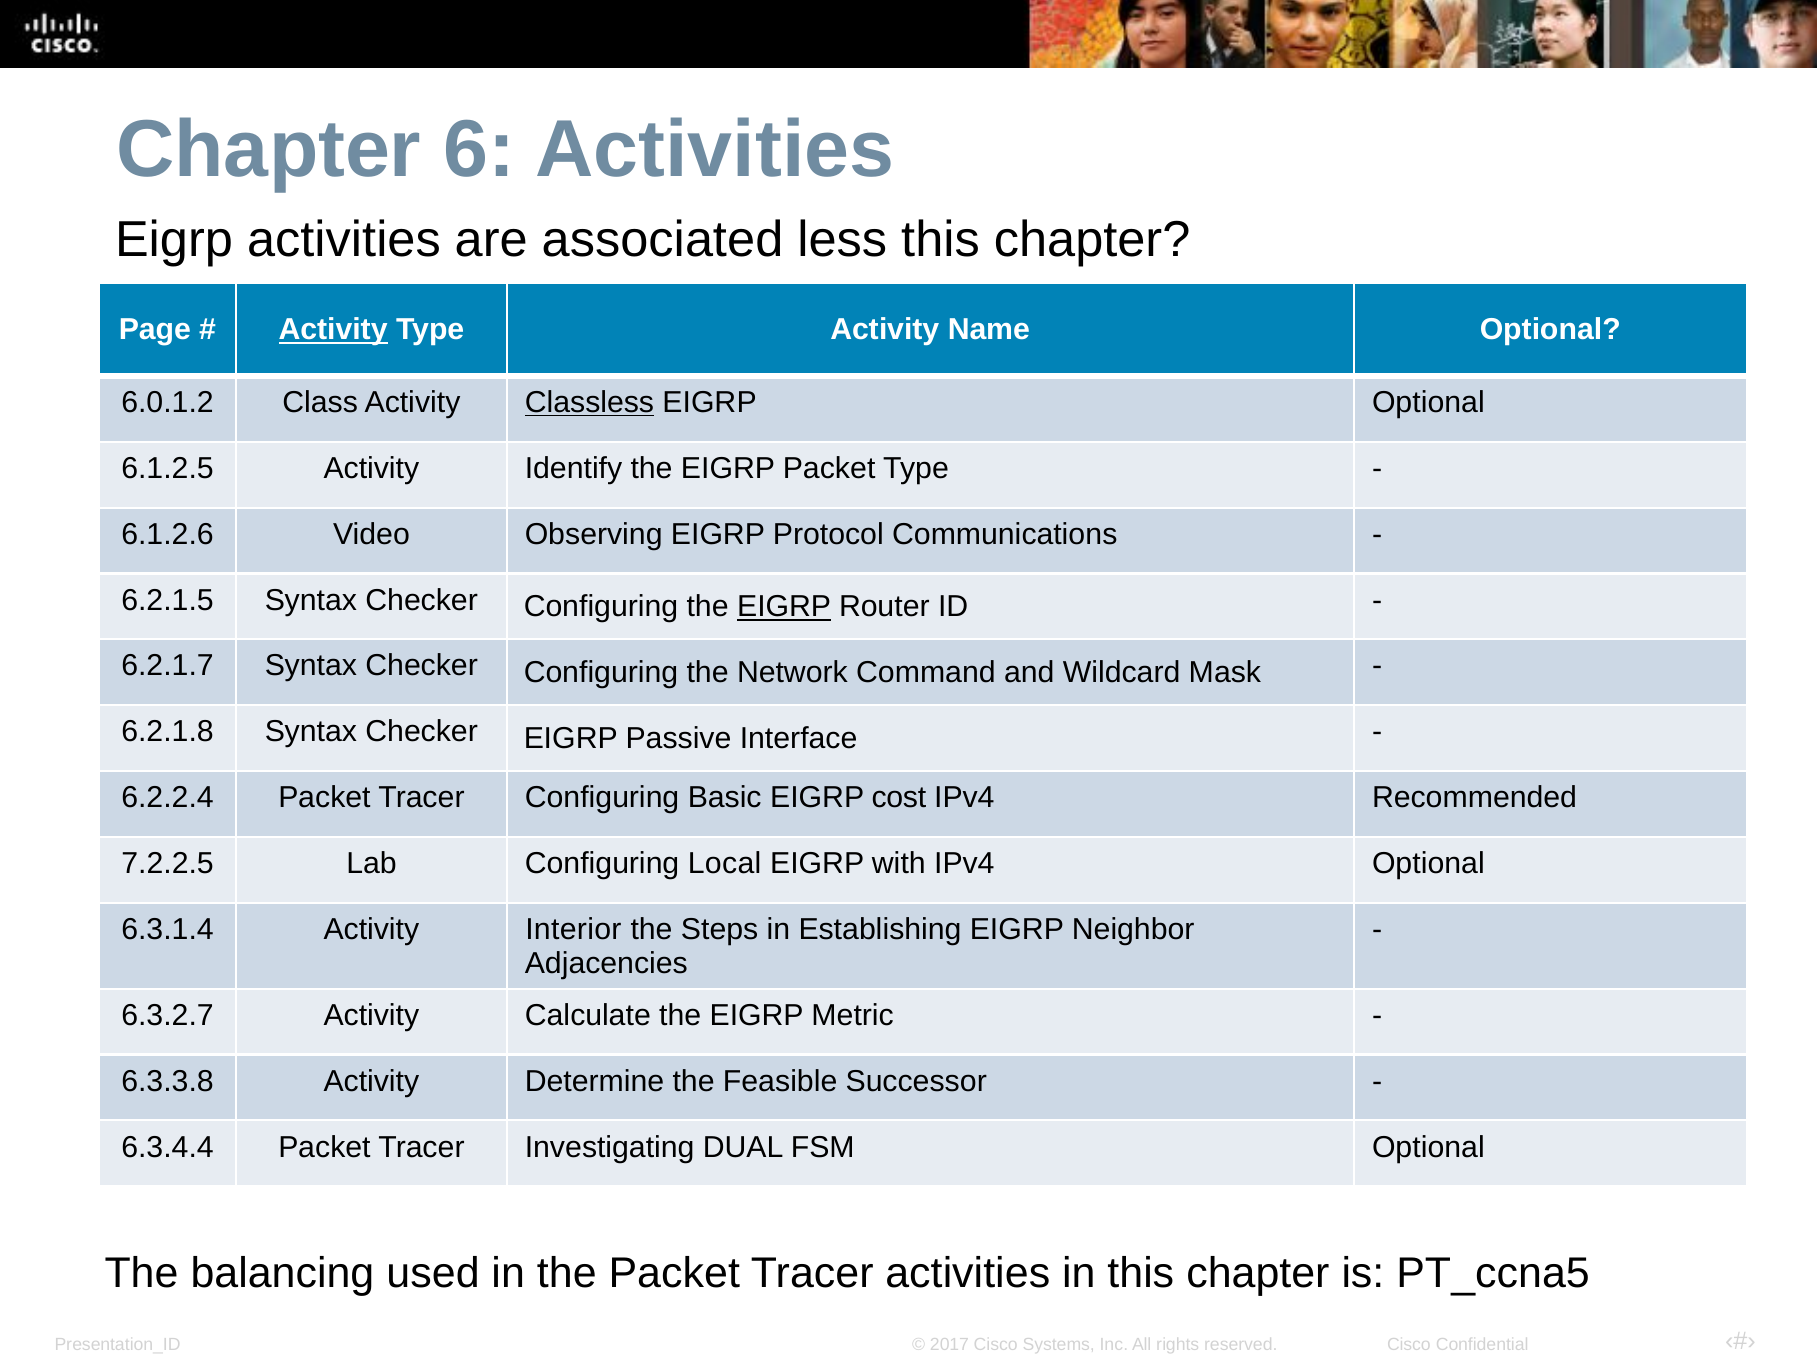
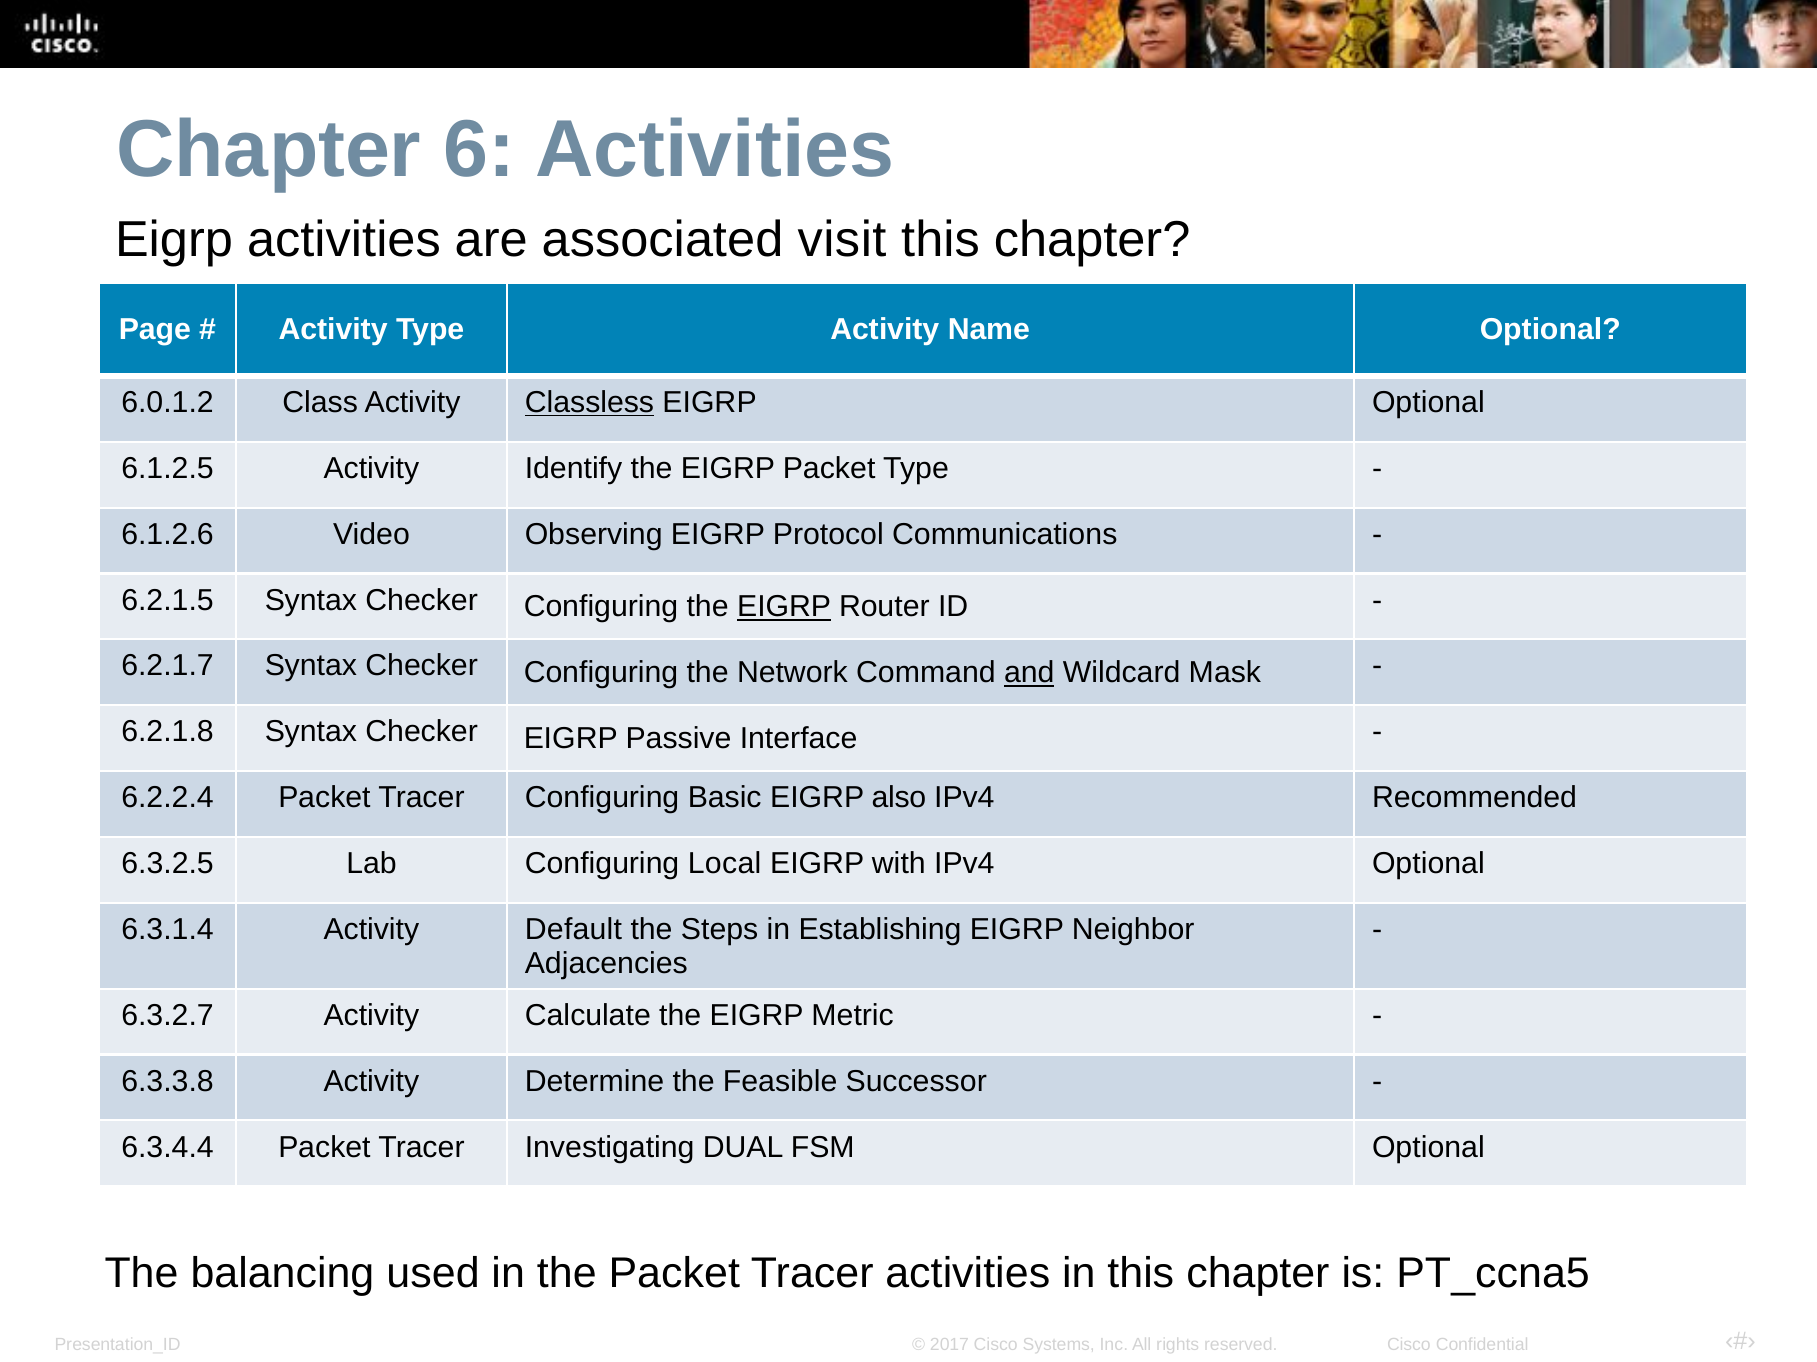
less: less -> visit (842, 240)
Activity underline: present -> none (333, 330)
and underline: none -> present (1029, 673)
cost: cost -> also (899, 798)
7.2.2.5: 7.2.2.5 -> 6.3.2.5 (168, 864)
Interior: Interior -> Default (573, 930)
